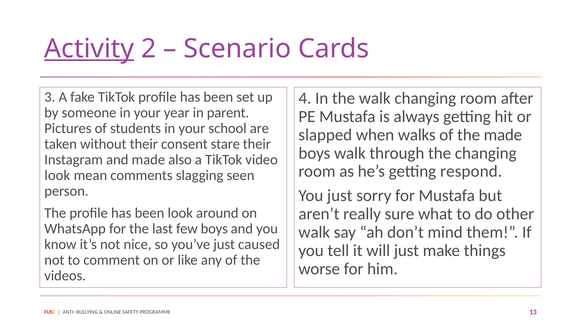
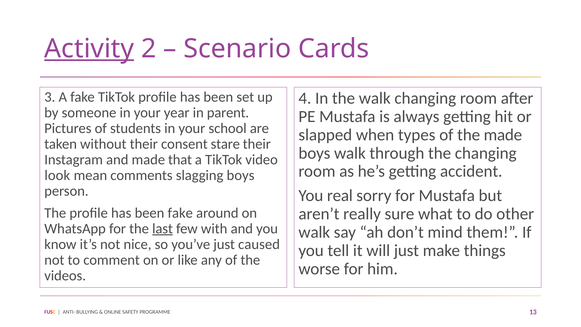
walks: walks -> types (417, 135)
also: also -> that (180, 160)
respond: respond -> accident (471, 171)
slagging seen: seen -> boys (241, 175)
You just: just -> real (340, 196)
been look: look -> fake (180, 213)
last underline: none -> present (163, 228)
few boys: boys -> with (214, 228)
